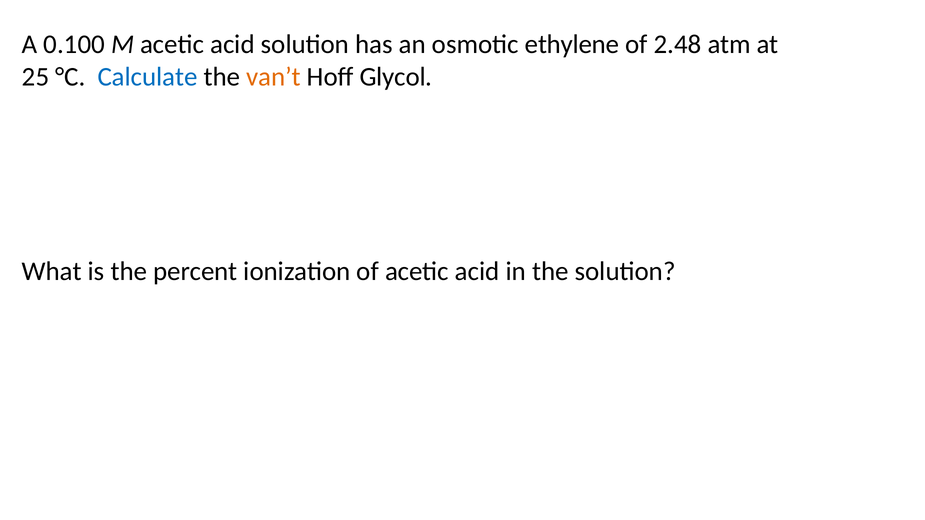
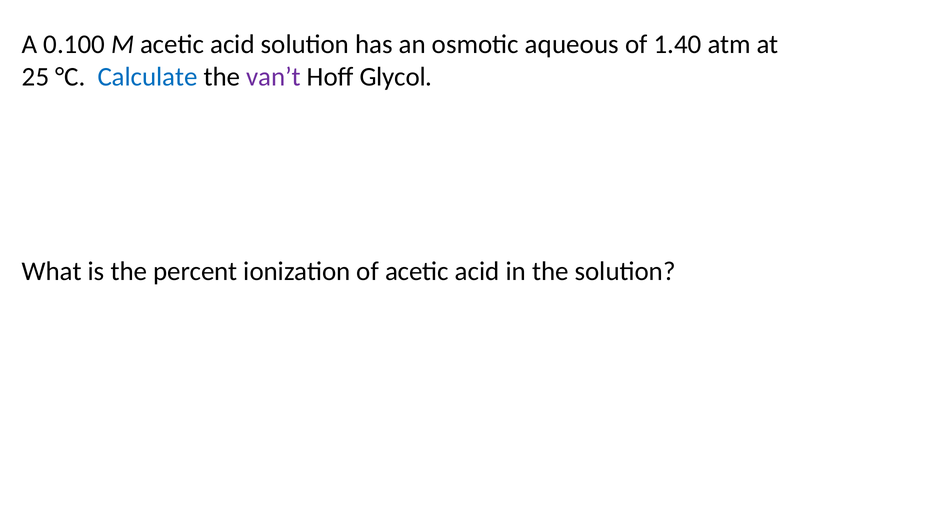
ethylene: ethylene -> aqueous (572, 45)
2.48: 2.48 -> 1.40 (678, 45)
van’t colour: orange -> purple (274, 77)
